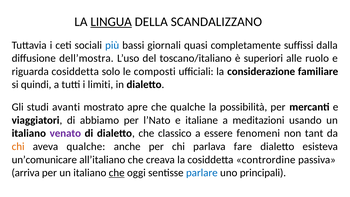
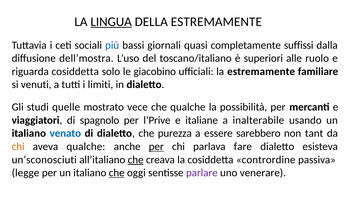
DELLA SCANDALIZZANO: SCANDALIZZANO -> ESTREMAMENTE (216, 22)
composti: composti -> giacobino (155, 71)
la considerazione: considerazione -> estremamente (261, 71)
quindi: quindi -> venuti (36, 84)
avanti: avanti -> quelle (66, 107)
apre: apre -> vece (137, 107)
abbiamo: abbiamo -> spagnolo (100, 120)
l’Nato: l’Nato -> l’Prive (157, 120)
meditazioni: meditazioni -> inalterabile (258, 120)
venato colour: purple -> blue (65, 133)
classico: classico -> purezza (175, 133)
fenomeni: fenomeni -> sarebbero (258, 133)
per underline: none -> present (156, 146)
un’comunicare: un’comunicare -> un’sconosciuti (44, 160)
che underline: none -> present (136, 160)
arriva: arriva -> legge (26, 173)
parlare colour: blue -> purple (202, 173)
principali: principali -> venerare (263, 173)
